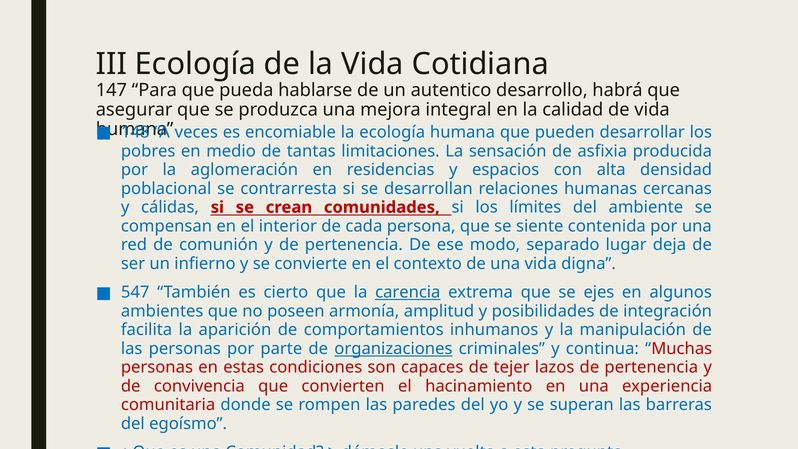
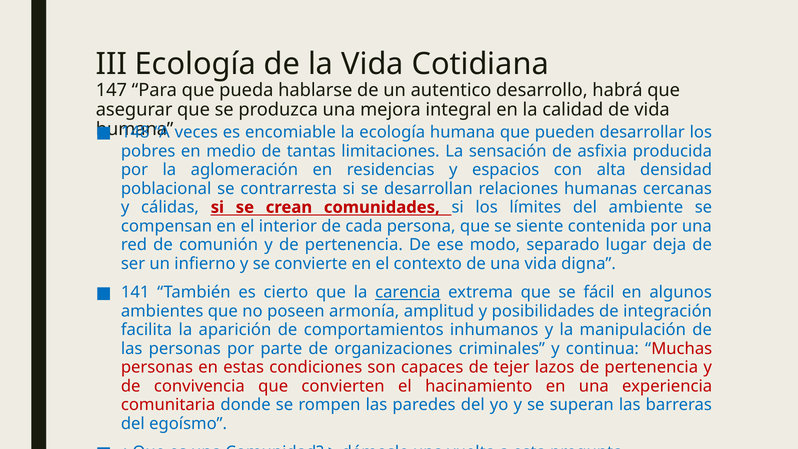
547: 547 -> 141 (135, 292)
ejes: ejes -> fácil (599, 292)
organizaciones underline: present -> none (393, 349)
